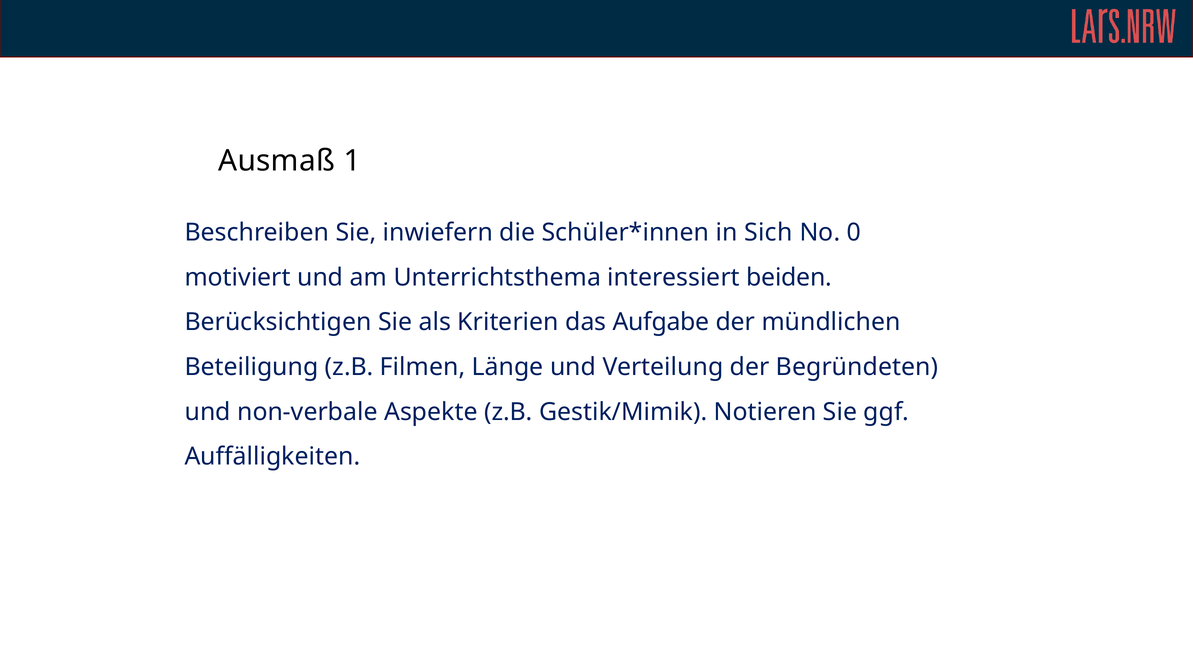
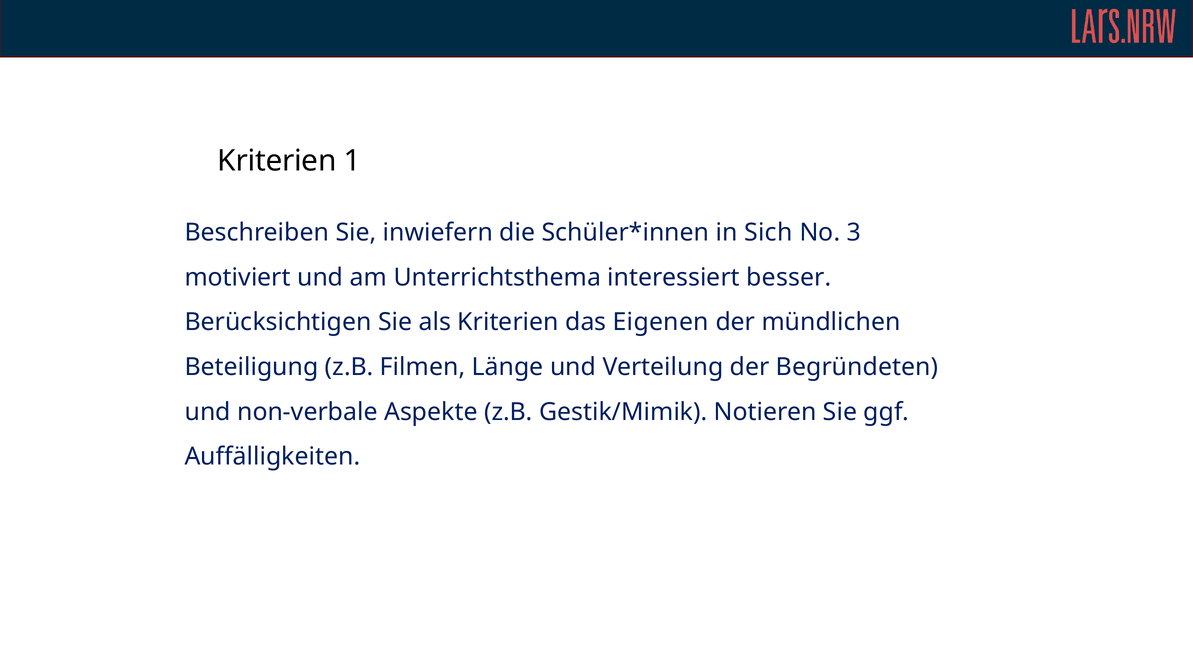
Ausmaß: Ausmaß -> Kriterien (277, 161)
0: 0 -> 3 (854, 233)
beiden: beiden -> besser (789, 277)
Aufgabe: Aufgabe -> Eigenen (661, 322)
